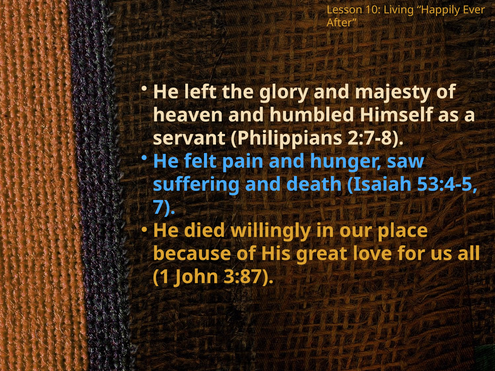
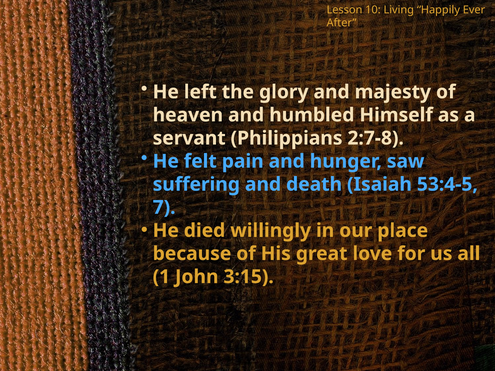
3:87: 3:87 -> 3:15 (249, 277)
